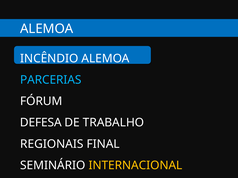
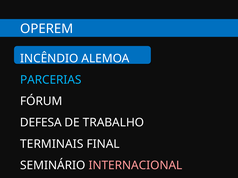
ALEMOA: ALEMOA -> OPEREM (47, 29)
REGIONAIS: REGIONAIS -> TERMINAIS (52, 144)
INTERNACIONAL colour: yellow -> pink (135, 166)
